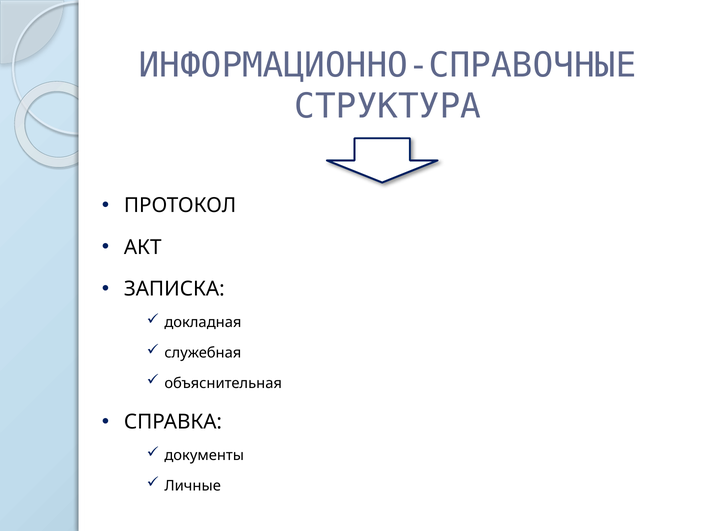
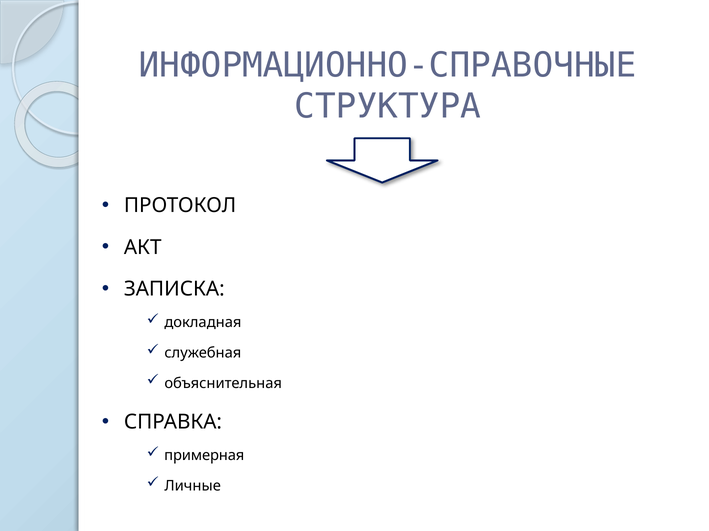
документы: документы -> примерная (204, 456)
